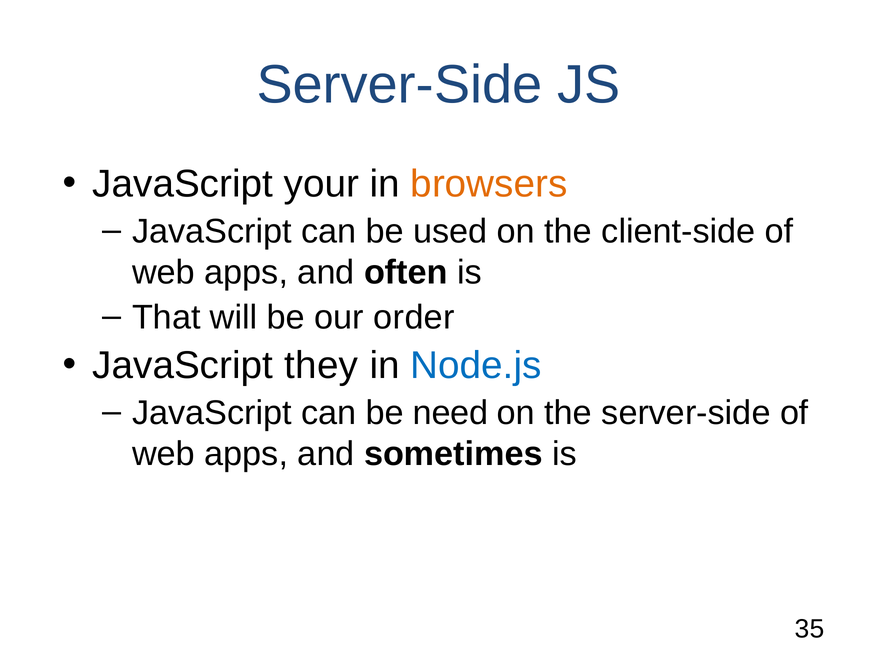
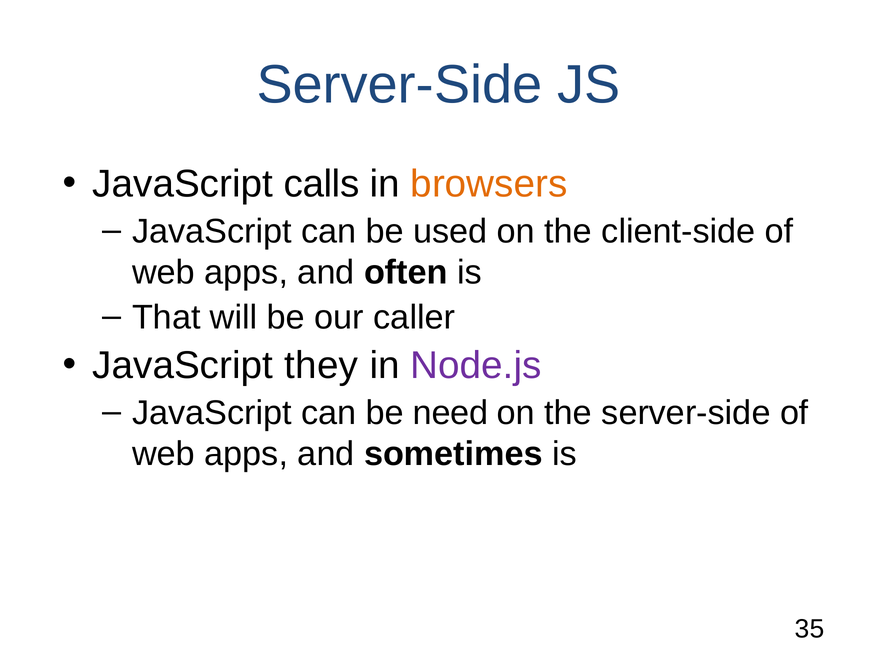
your: your -> calls (322, 184)
order: order -> caller (414, 317)
Node.js colour: blue -> purple (476, 365)
